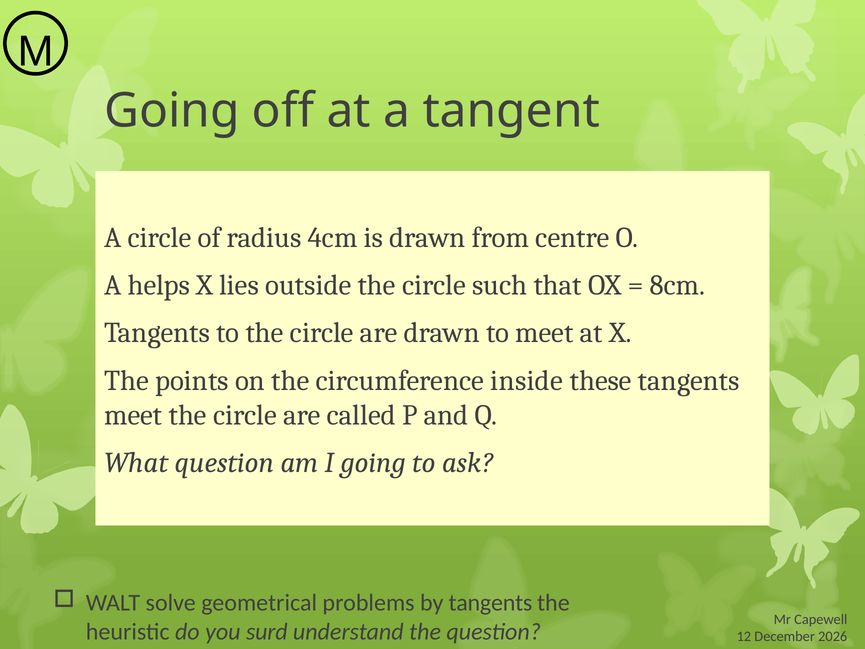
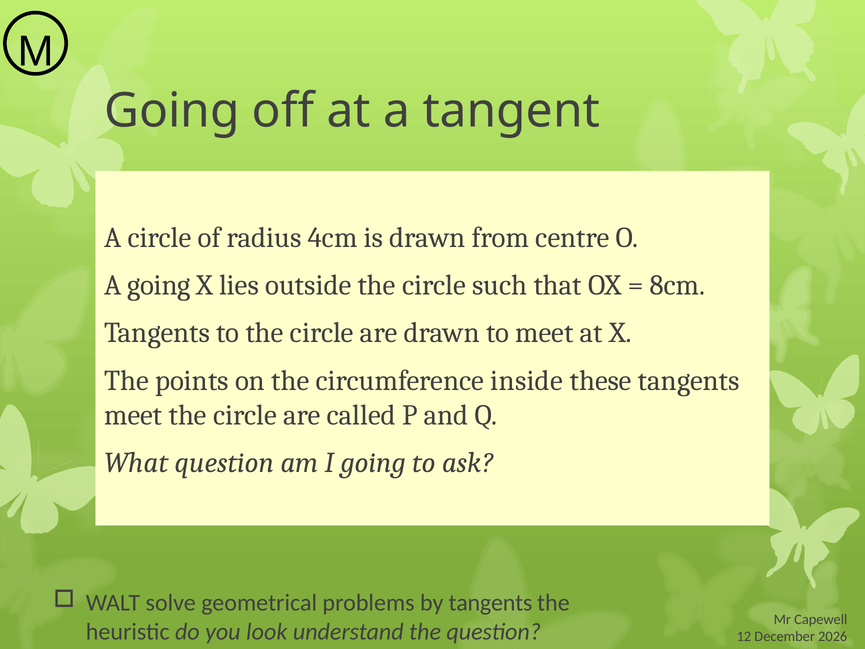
A helps: helps -> going (159, 285)
surd: surd -> look (267, 632)
